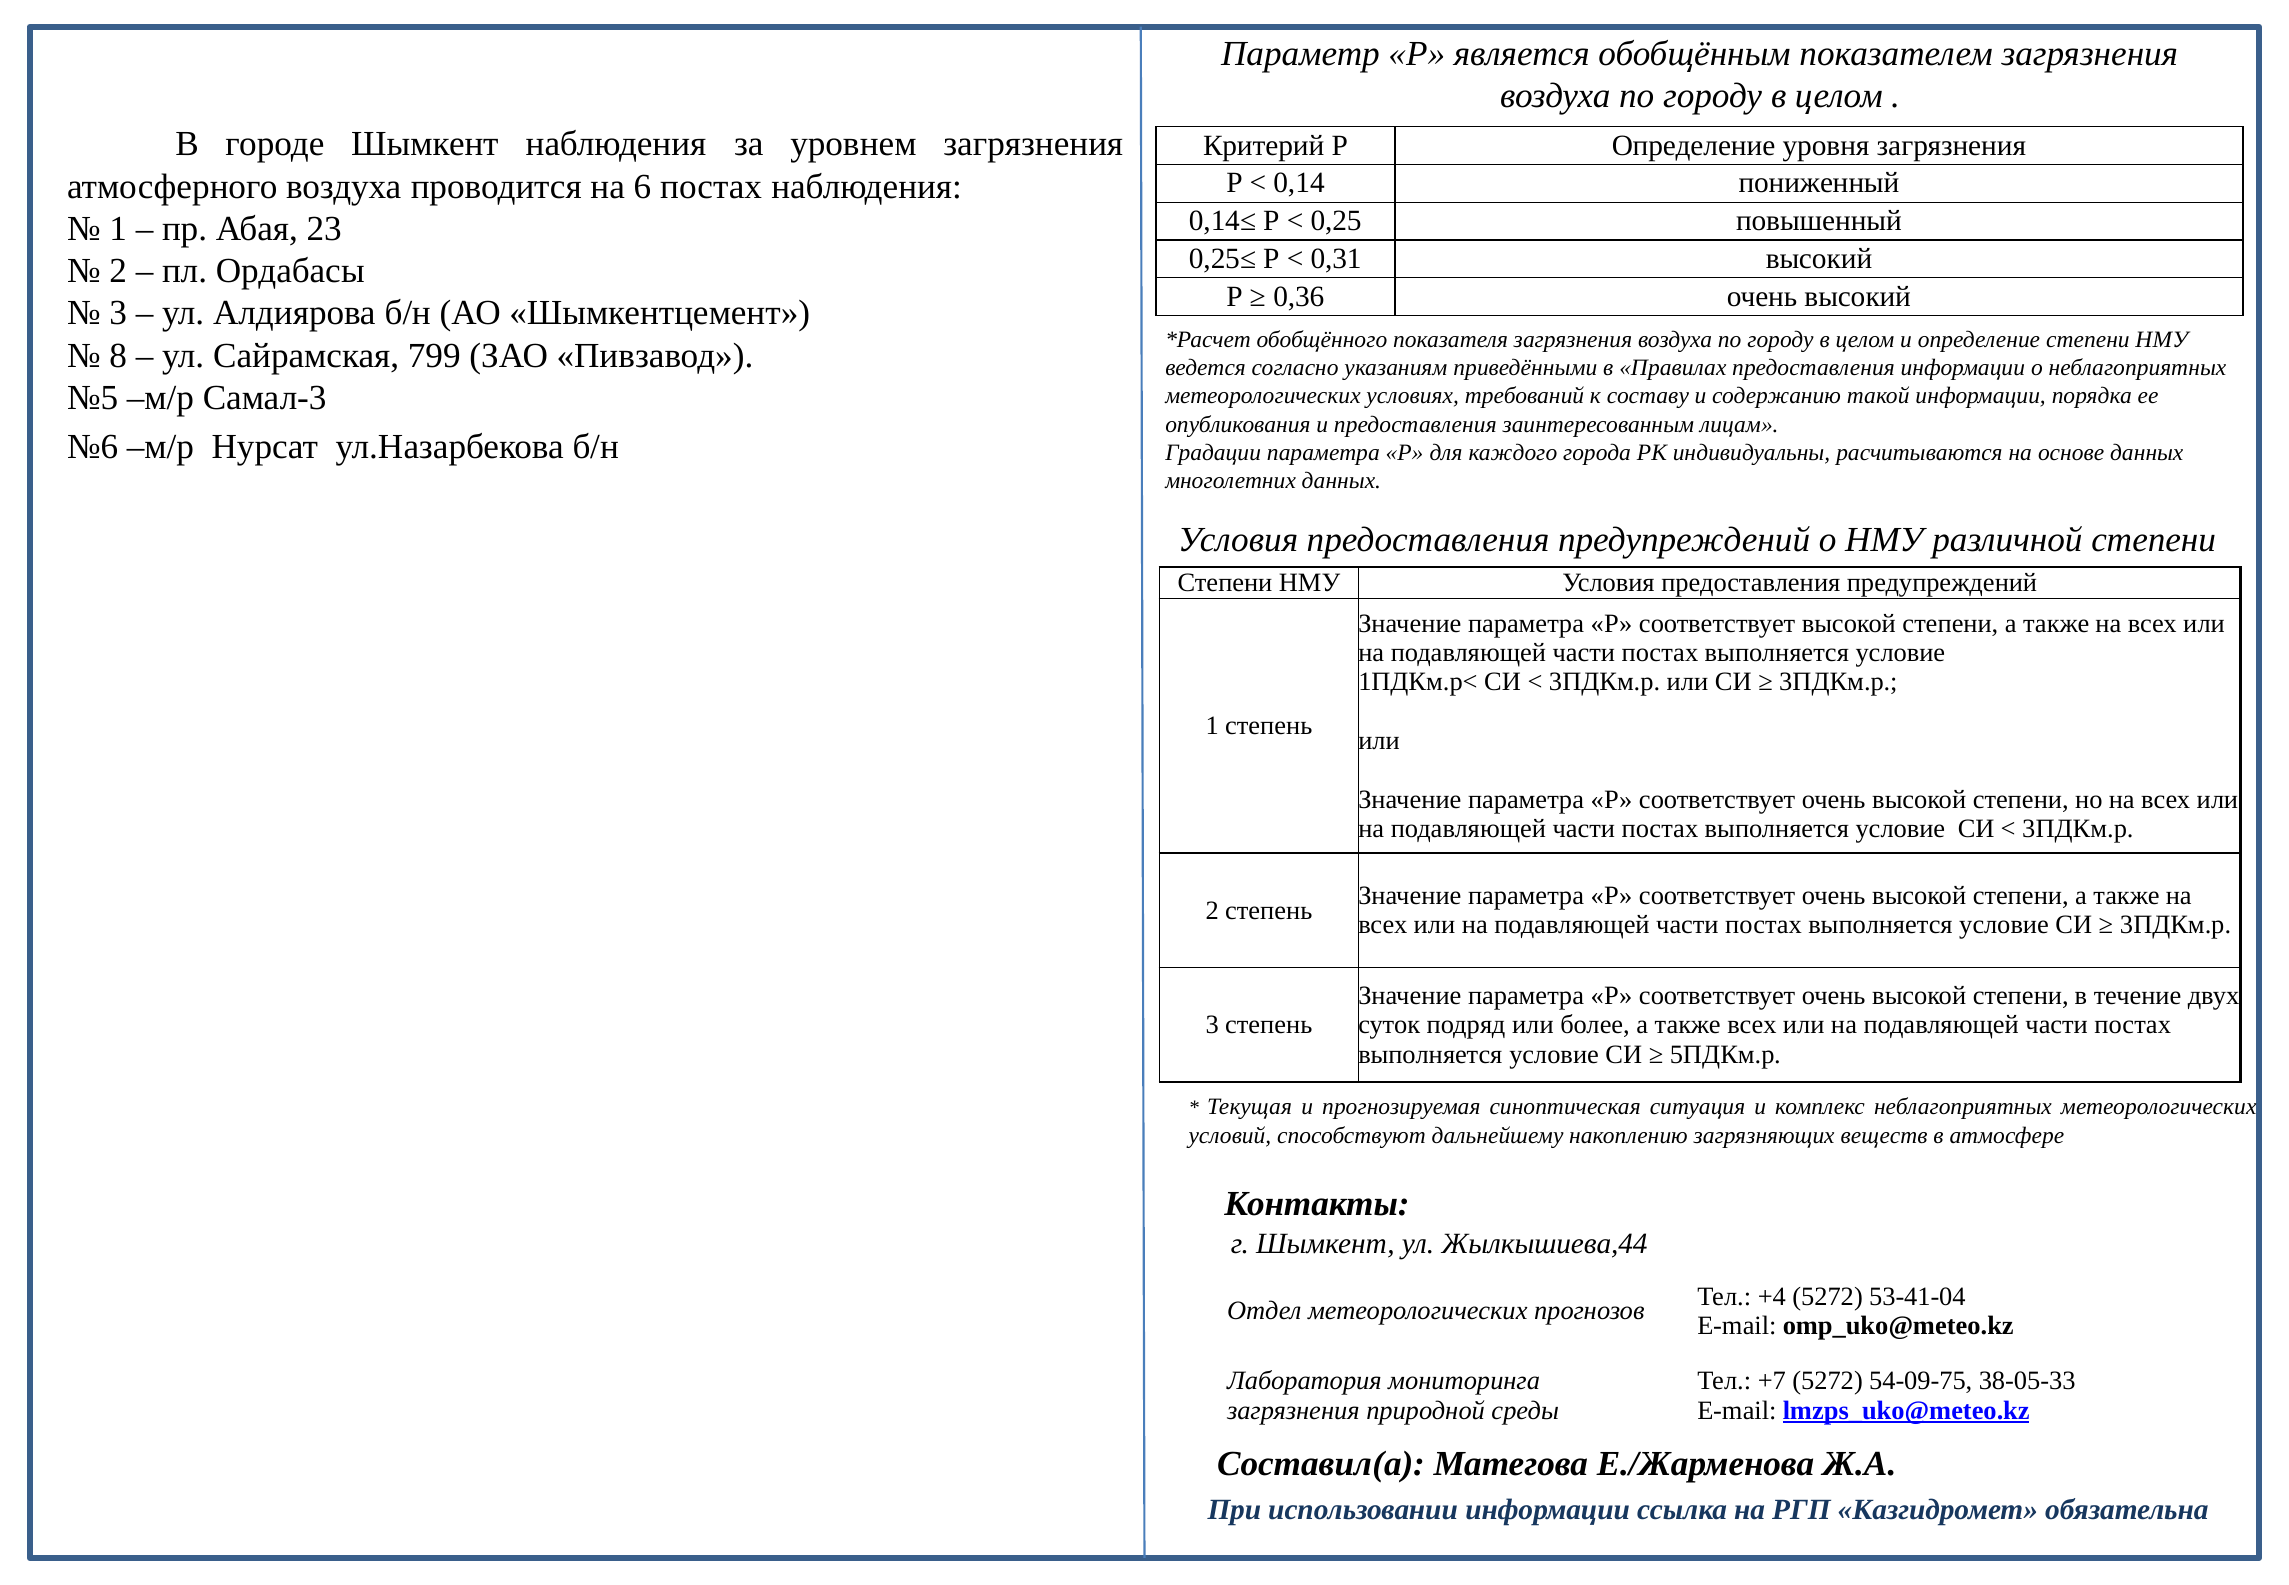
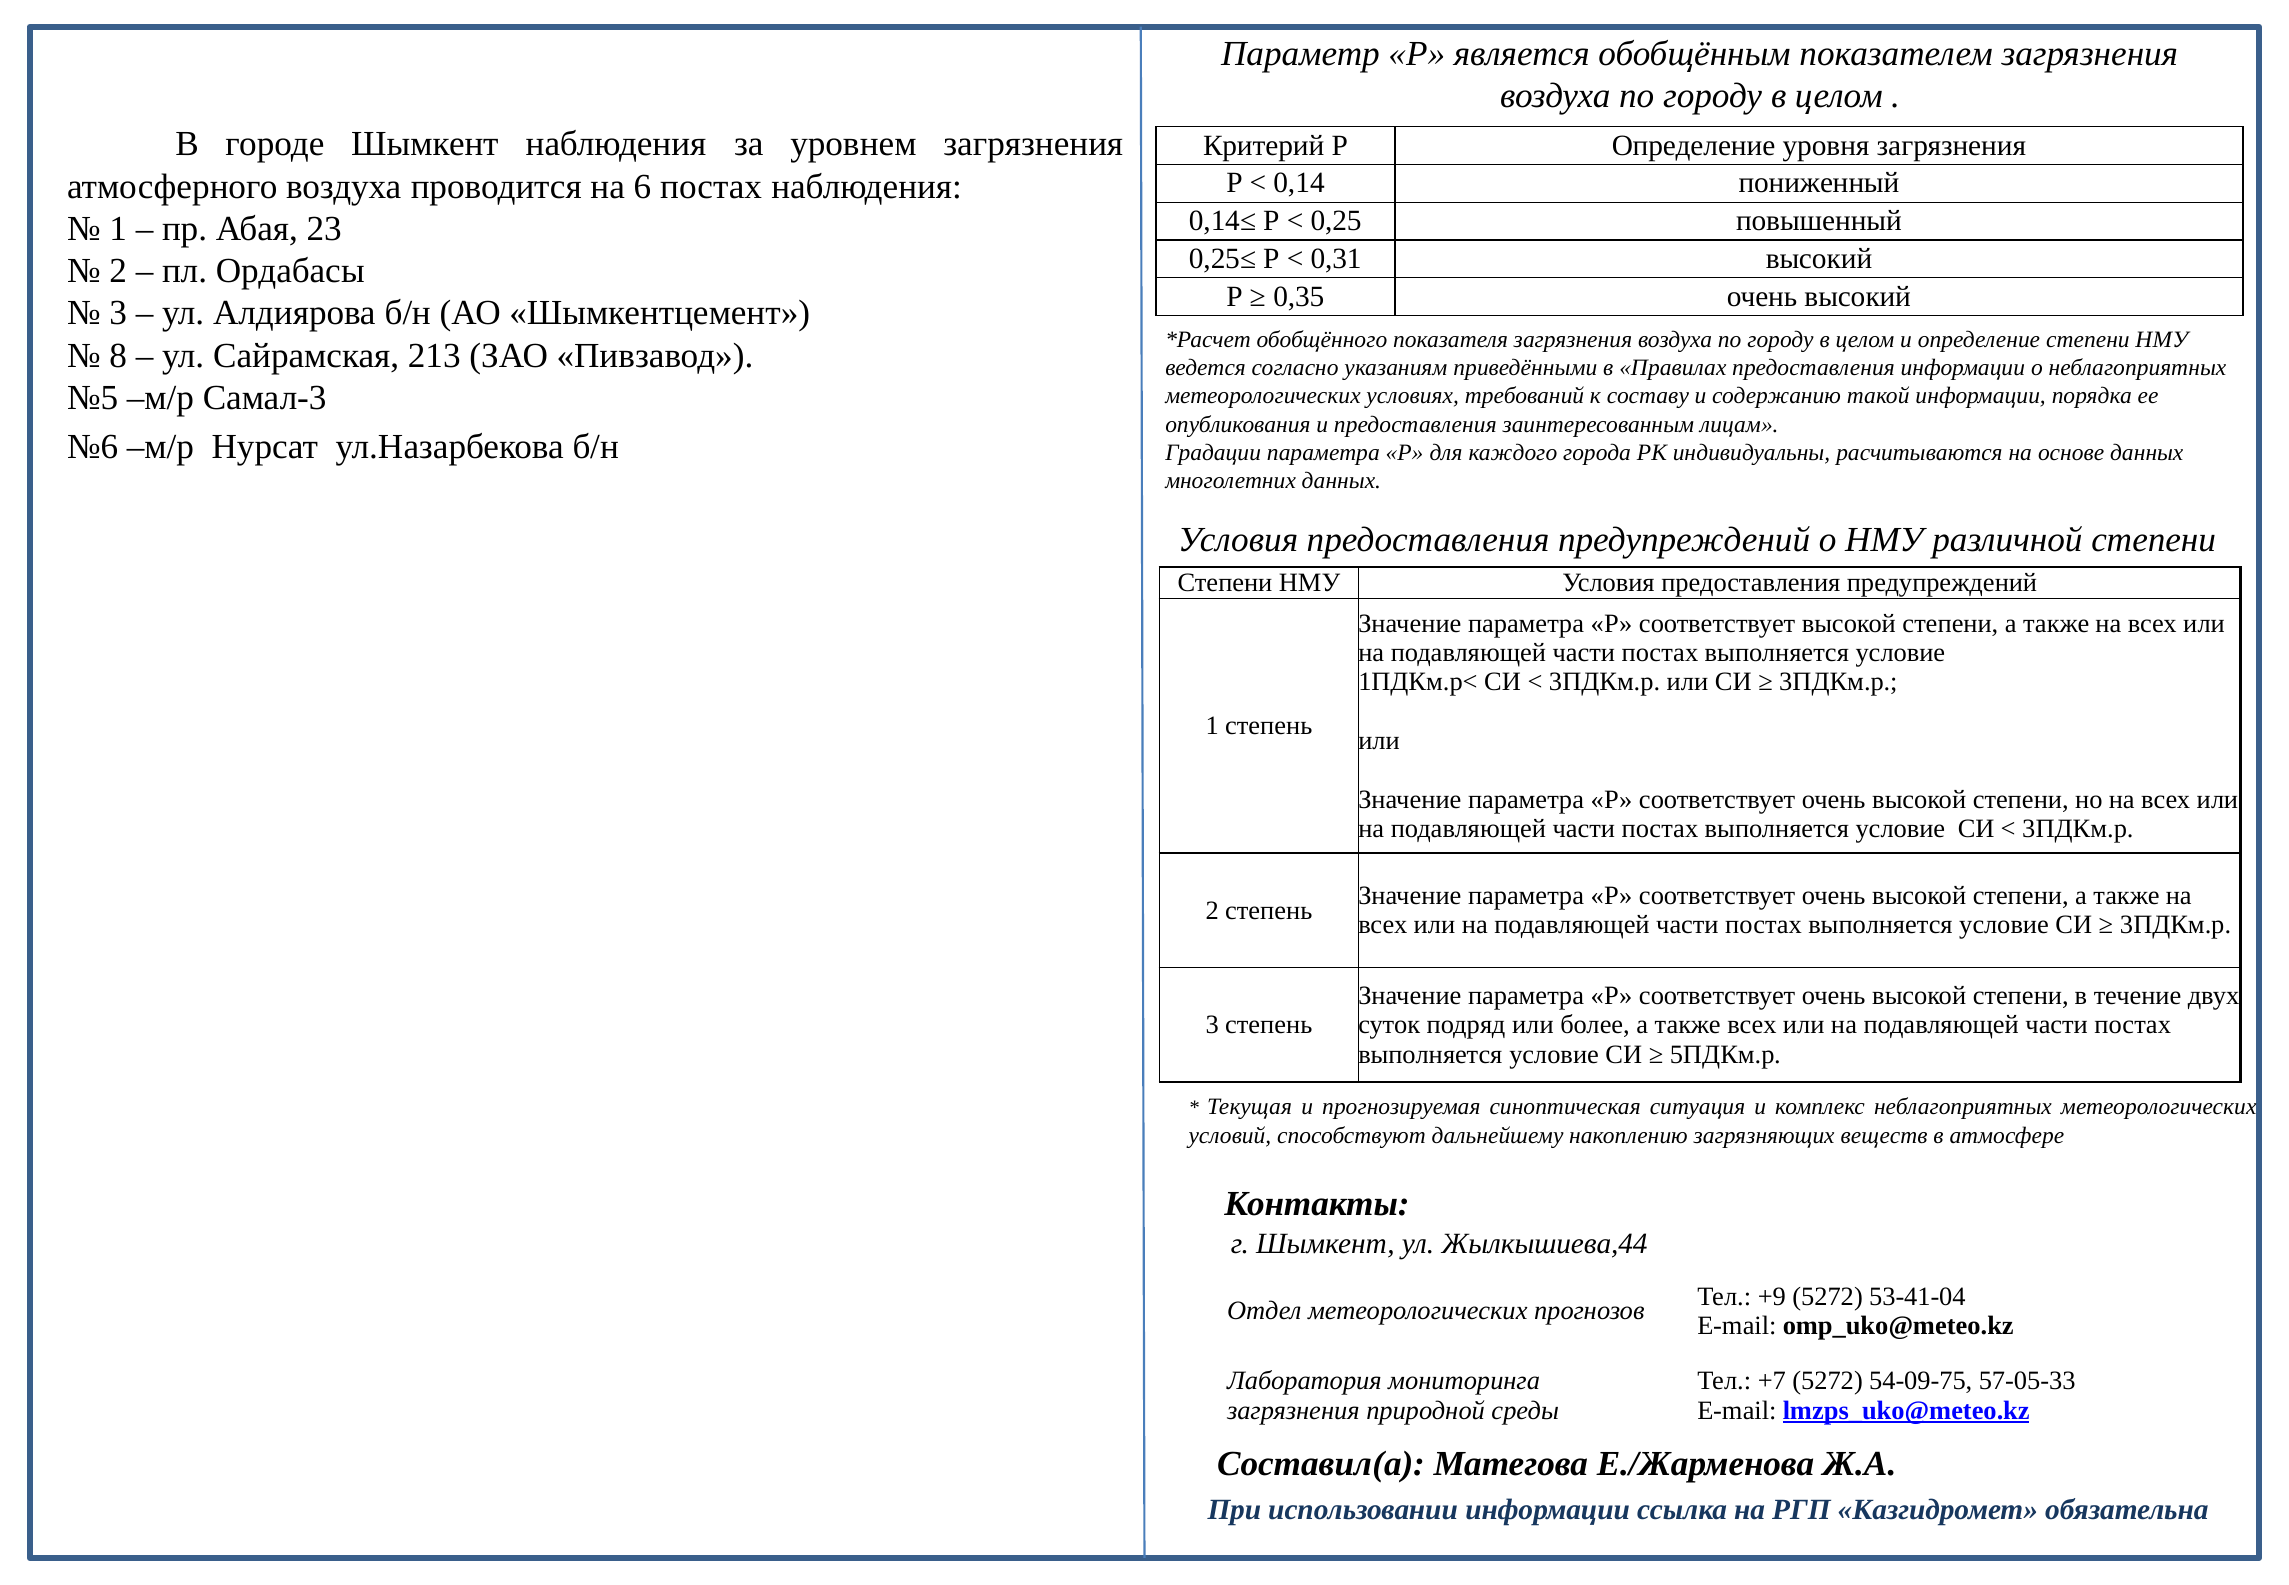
0,36: 0,36 -> 0,35 (1299, 296)
799: 799 -> 213 (434, 355)
+4: +4 -> +9 (1772, 1296)
38-05-33: 38-05-33 -> 57-05-33 (2027, 1381)
